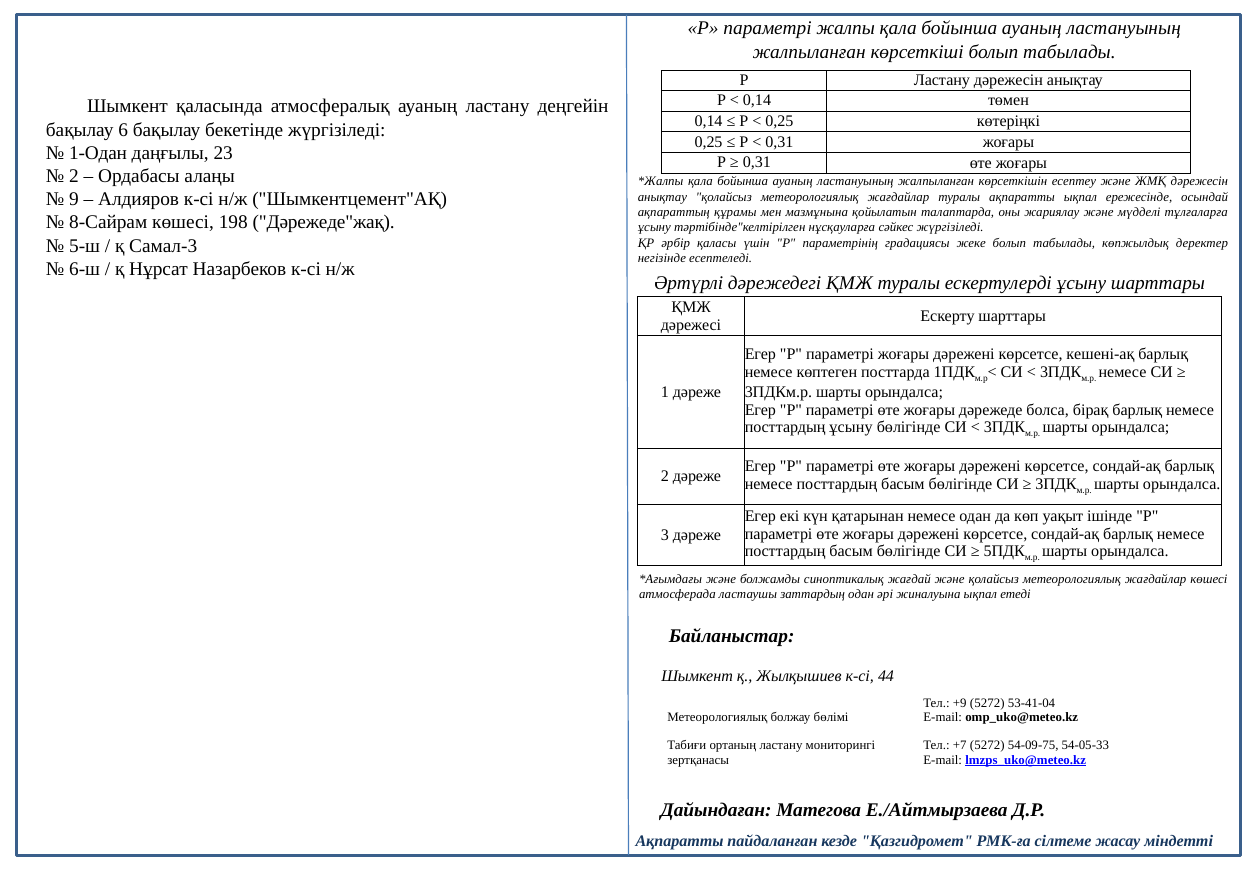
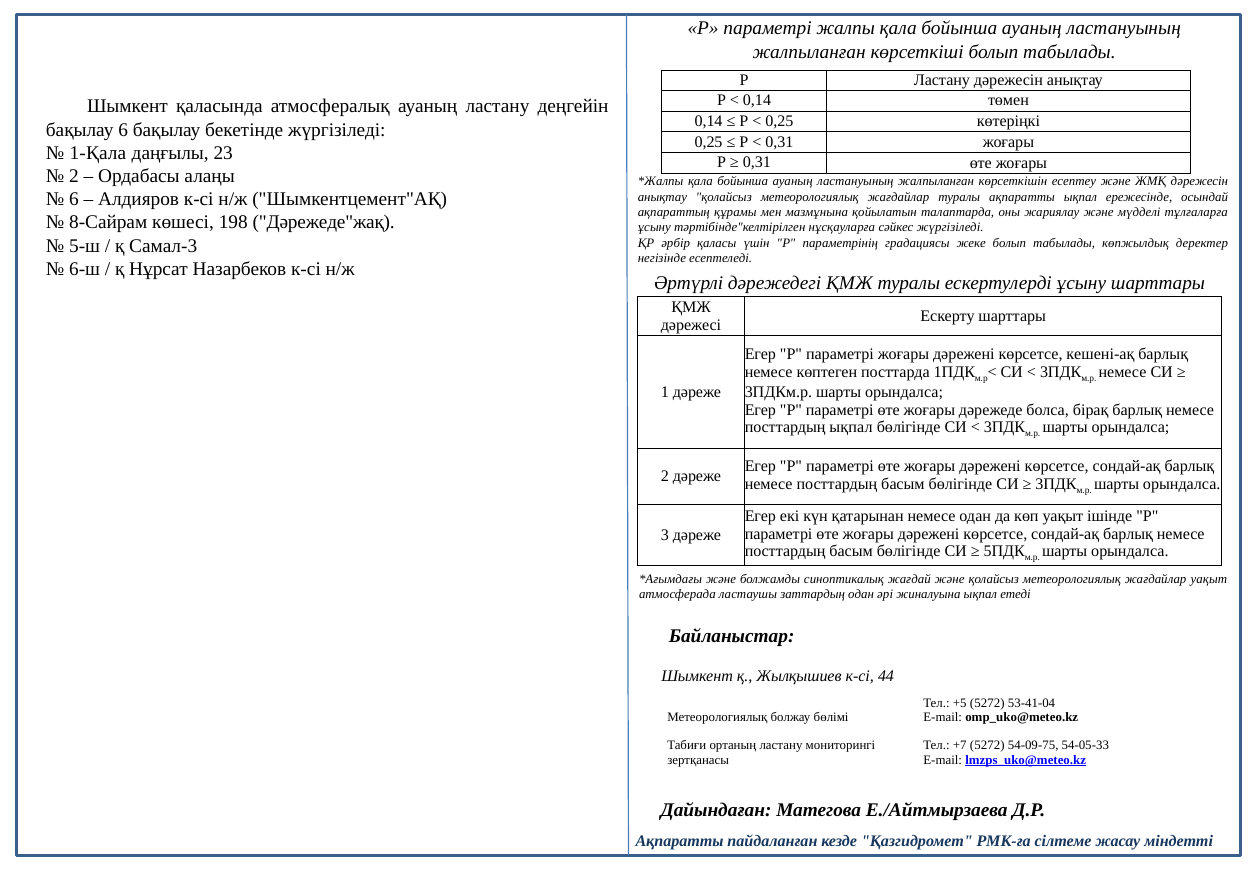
1-Одан: 1-Одан -> 1-Қала (98, 153)
9: 9 -> 6 (74, 199)
посттардың ұсыну: ұсыну -> ықпал (851, 428)
жағдайлар көшесі: көшесі -> уақыт (1209, 579)
+9: +9 -> +5 (960, 703)
